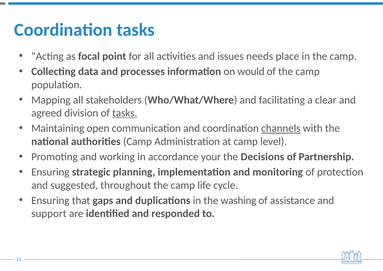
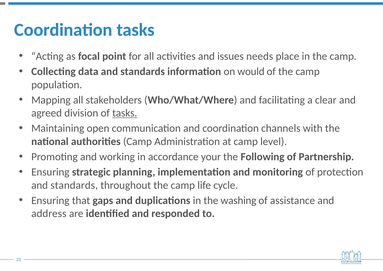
data and processes: processes -> standards (143, 71)
channels underline: present -> none (281, 128)
Decisions: Decisions -> Following (263, 157)
suggested: suggested -> standards (74, 185)
support: support -> address (49, 213)
